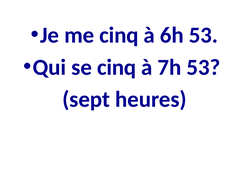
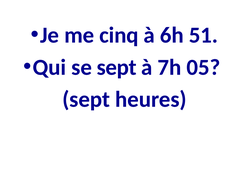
6h 53: 53 -> 51 (203, 35)
se cinq: cinq -> sept (117, 67)
7h 53: 53 -> 05 (203, 67)
